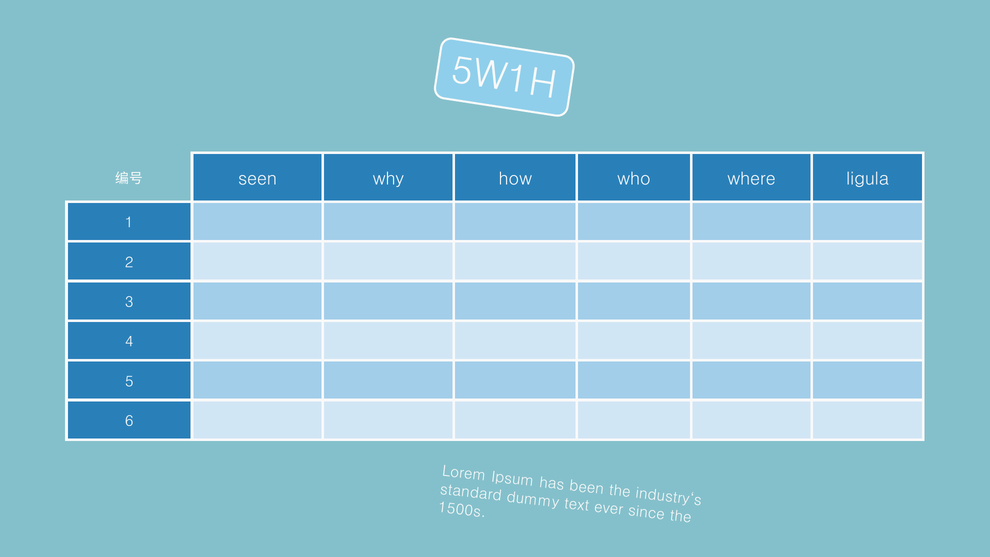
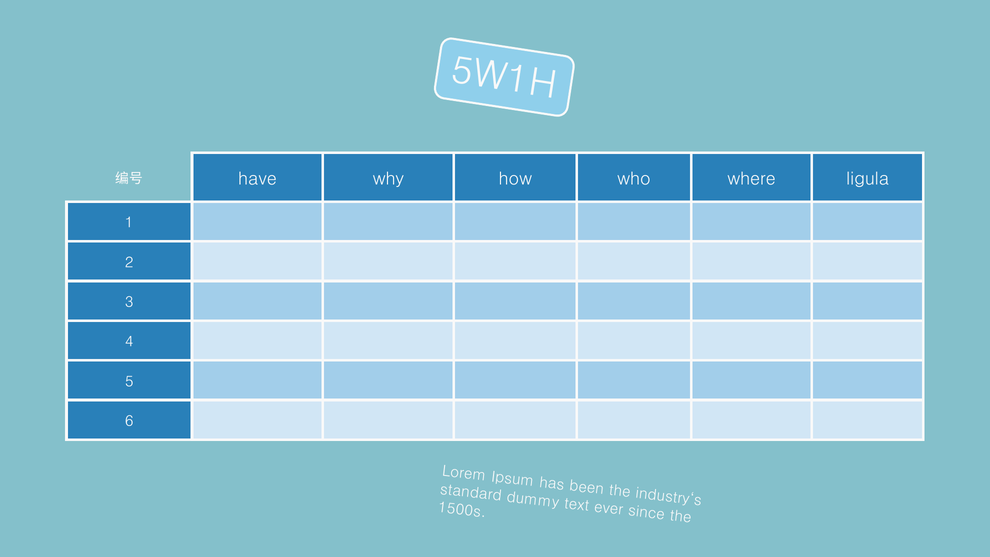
seen: seen -> have (257, 179)
